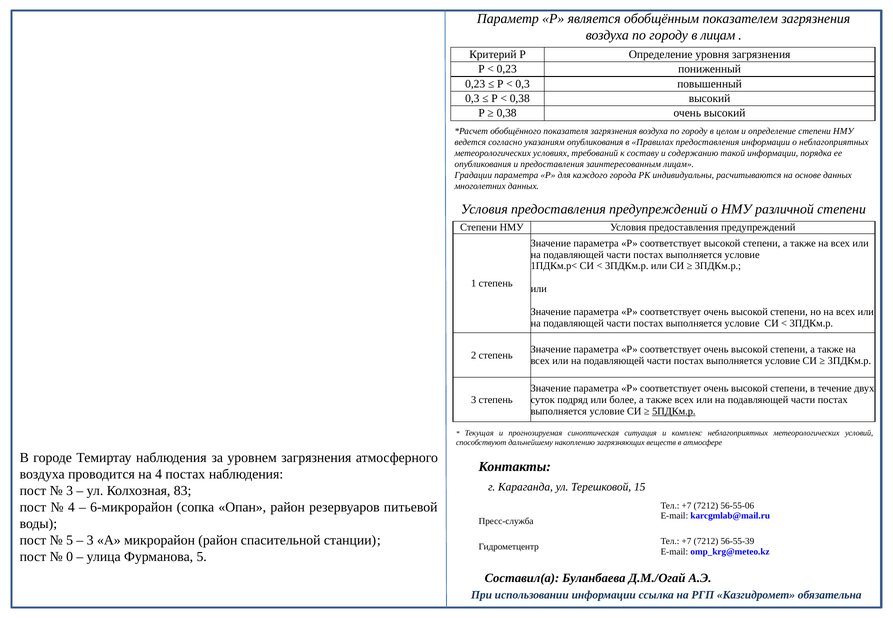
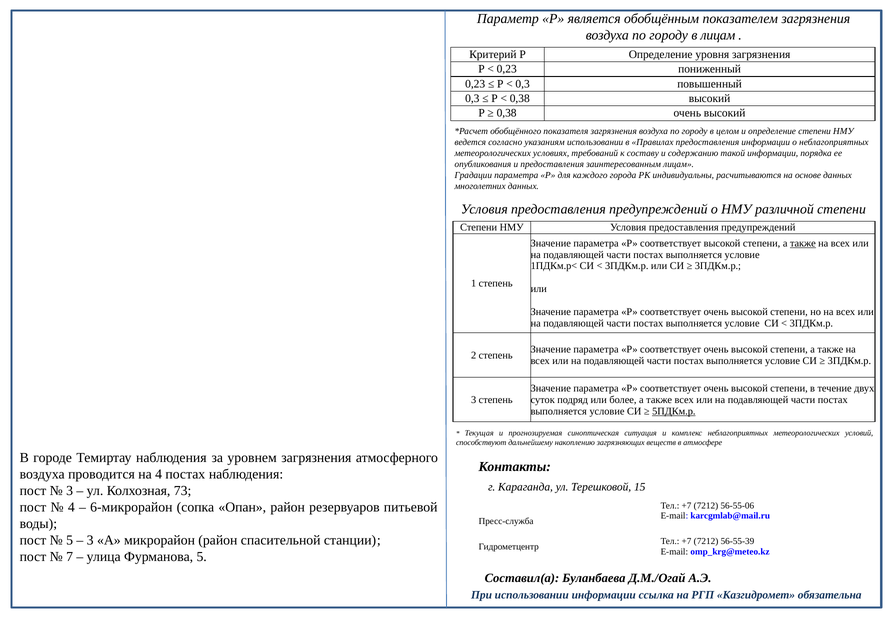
указаниям опубликования: опубликования -> использовании (595, 142)
также underline: none -> present (803, 243)
83: 83 -> 73 (183, 491)
0: 0 -> 7 (70, 557)
